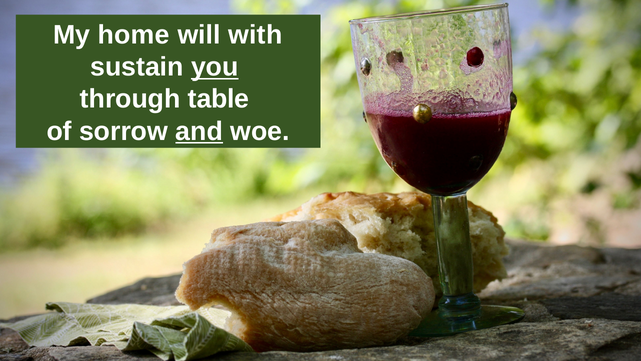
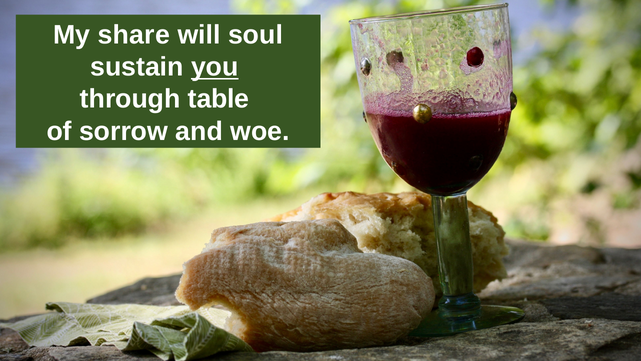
home: home -> share (134, 35)
with: with -> soul (255, 35)
and underline: present -> none (199, 131)
